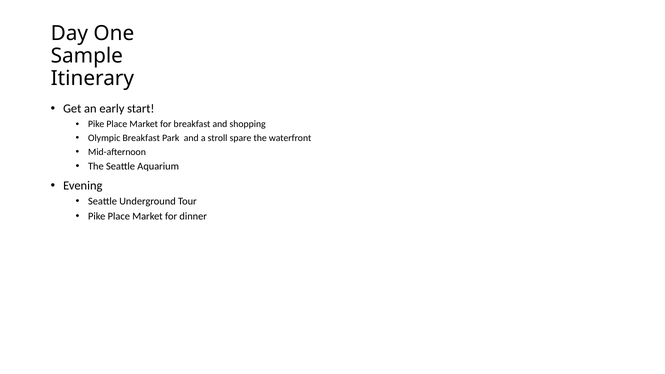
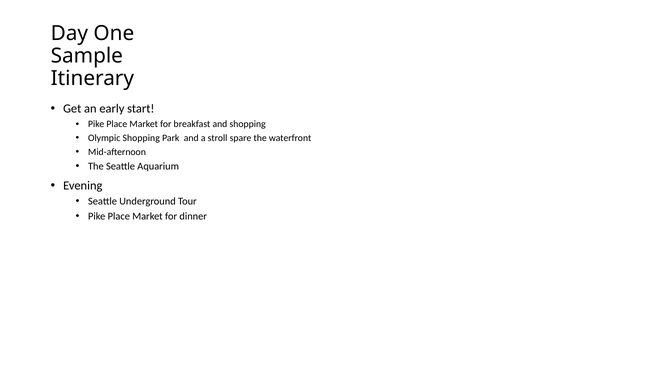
Olympic Breakfast: Breakfast -> Shopping (141, 138)
